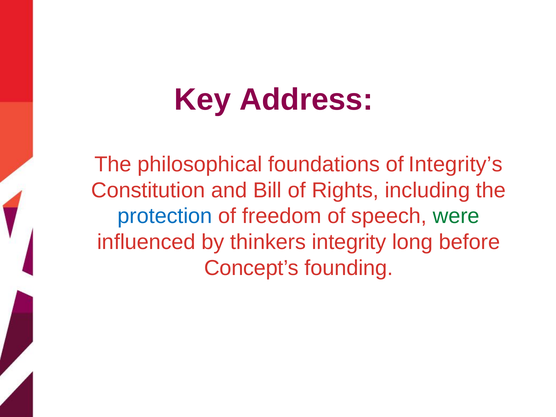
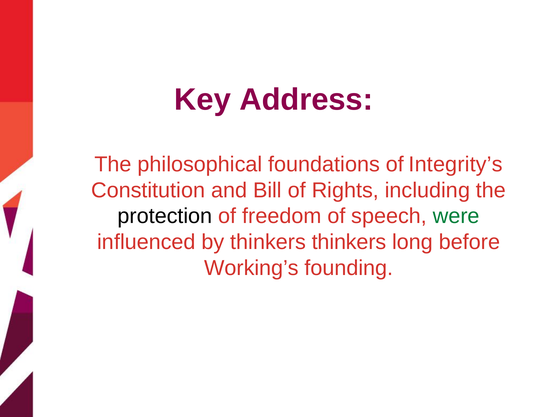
protection colour: blue -> black (165, 216)
thinkers integrity: integrity -> thinkers (349, 242)
Concept’s: Concept’s -> Working’s (251, 268)
